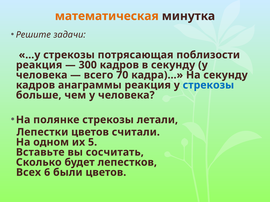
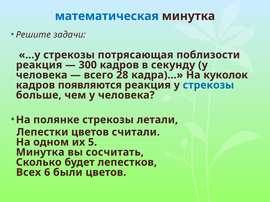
математическая colour: orange -> blue (107, 16)
70: 70 -> 28 (122, 75)
На секунду: секунду -> куколок (226, 75)
анаграммы: анаграммы -> появляются (90, 85)
Вставьте: Вставьте -> Минутка (40, 153)
